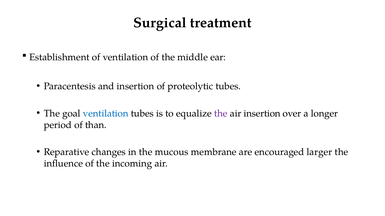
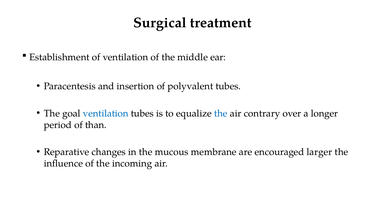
proteolytic: proteolytic -> polyvalent (190, 87)
the colour: purple -> blue (221, 114)
air insertion: insertion -> contrary (262, 114)
